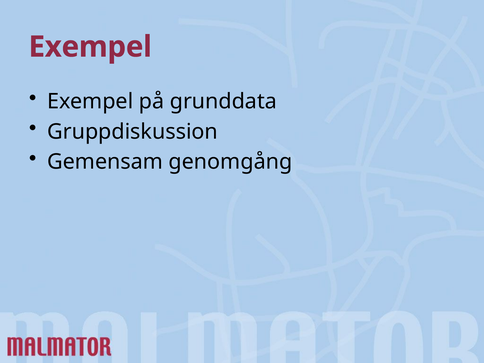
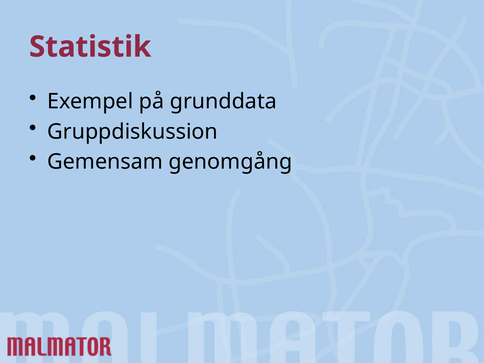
Exempel: Exempel -> Statistik (90, 47)
